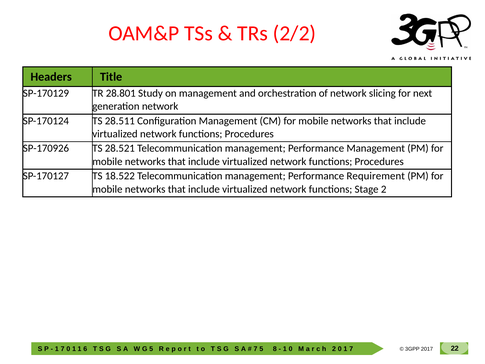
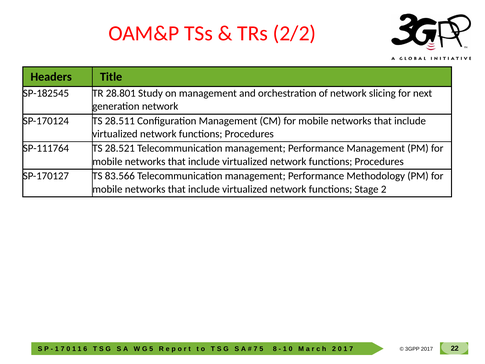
SP-170129: SP-170129 -> SP-182545 (46, 93)
SP-170926: SP-170926 -> SP-111764 (46, 148)
18.522: 18.522 -> 83.566 (120, 176)
Requirement: Requirement -> Methodology (376, 176)
